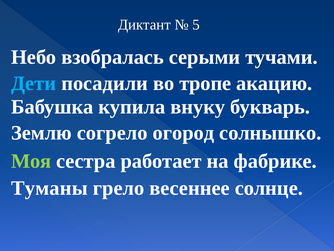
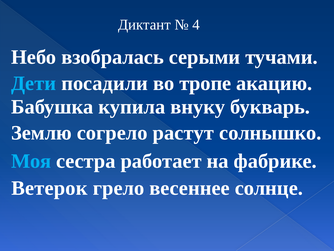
5: 5 -> 4 (196, 25)
огород: огород -> растут (183, 133)
Моя colour: light green -> light blue (31, 161)
Туманы: Туманы -> Ветерок (49, 188)
